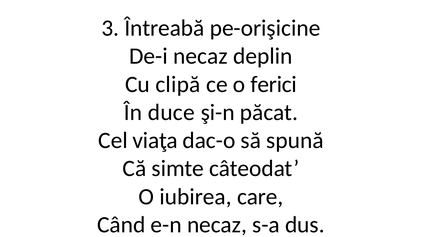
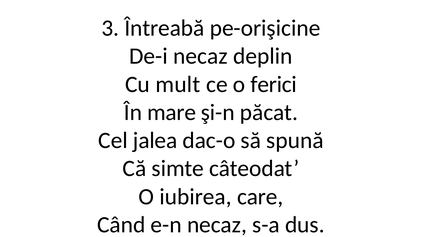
clipă: clipă -> mult (178, 84)
duce: duce -> mare (172, 113)
viaţa: viaţa -> jalea (155, 141)
